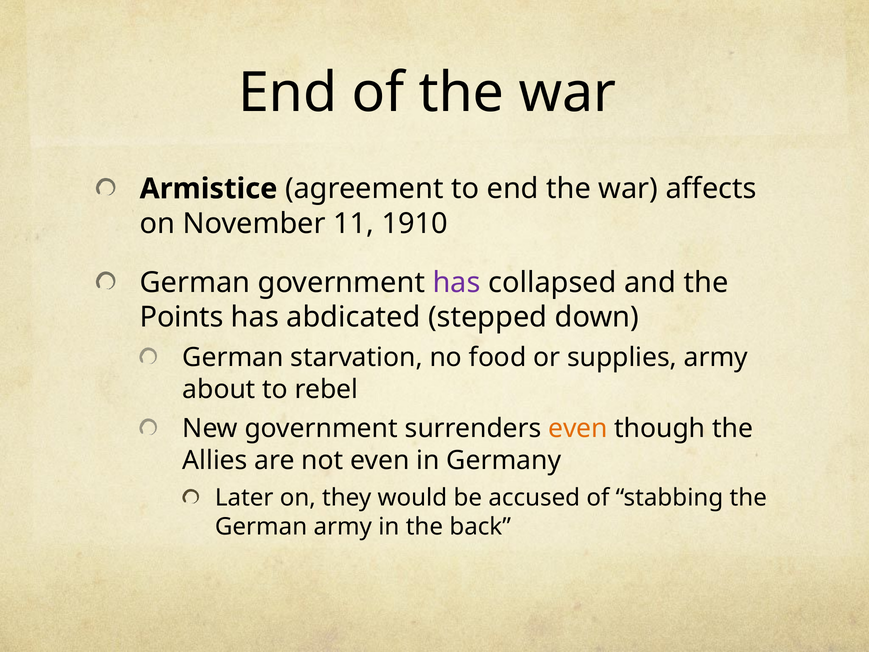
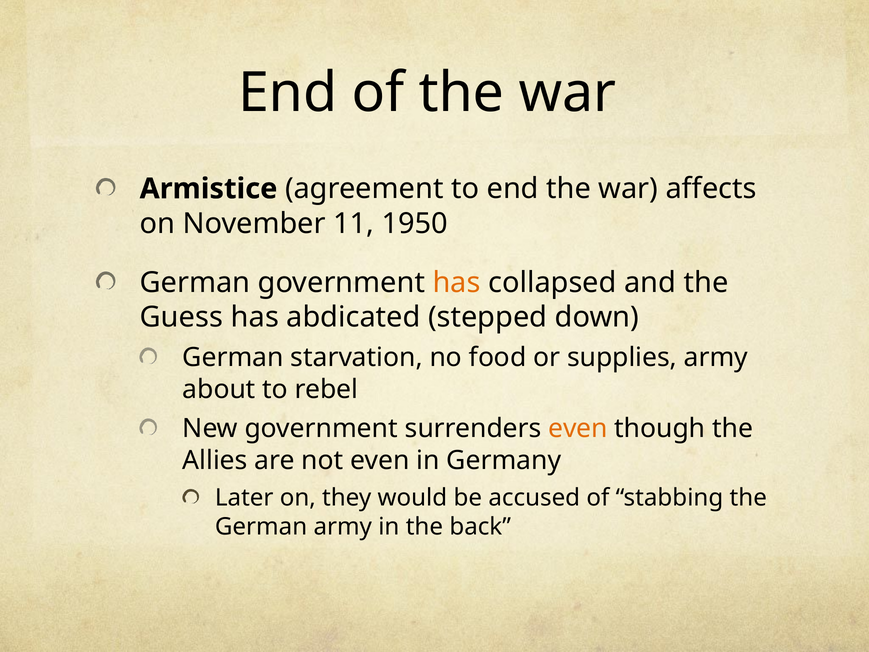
1910: 1910 -> 1950 (415, 223)
has colour: purple -> orange (457, 282)
Points: Points -> Guess (181, 317)
